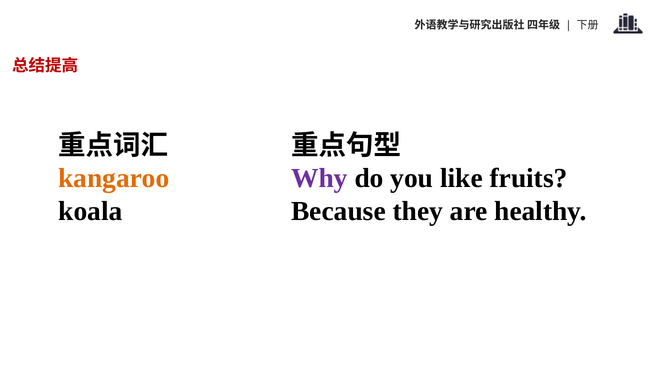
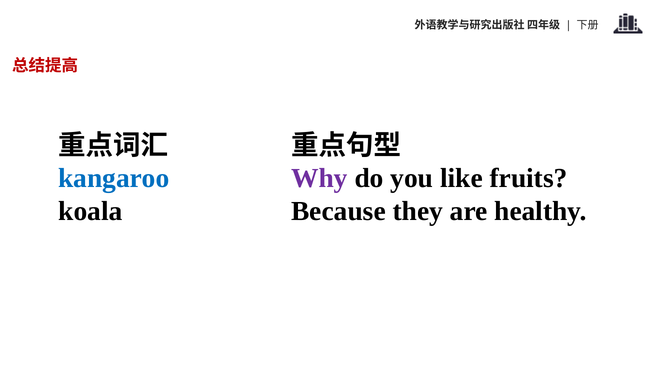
kangaroo colour: orange -> blue (114, 179)
